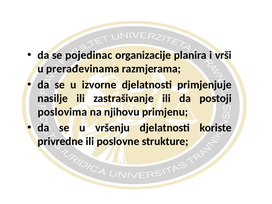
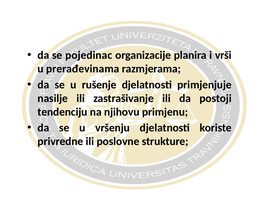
izvorne: izvorne -> rušenje (99, 85)
poslovima: poslovima -> tendenciju (62, 112)
